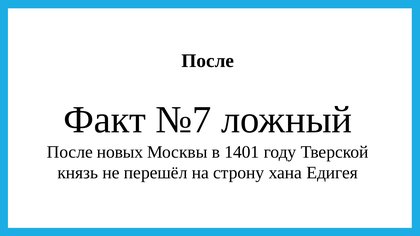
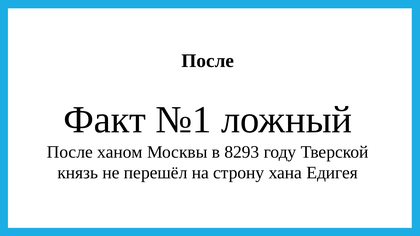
№7: №7 -> №1 (183, 120)
новых: новых -> ханом (120, 152)
1401: 1401 -> 8293 (242, 152)
